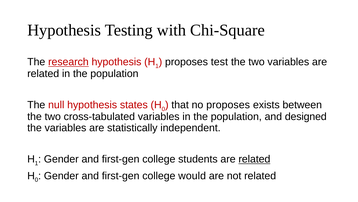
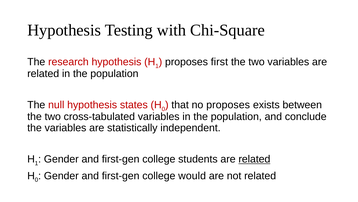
research underline: present -> none (68, 62)
test: test -> first (219, 62)
designed: designed -> conclude (306, 116)
